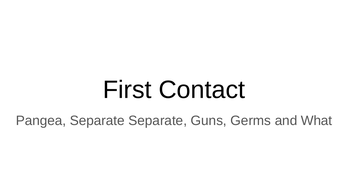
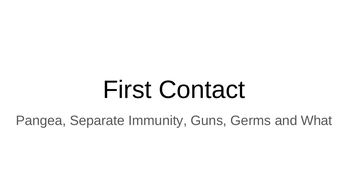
Separate Separate: Separate -> Immunity (158, 120)
